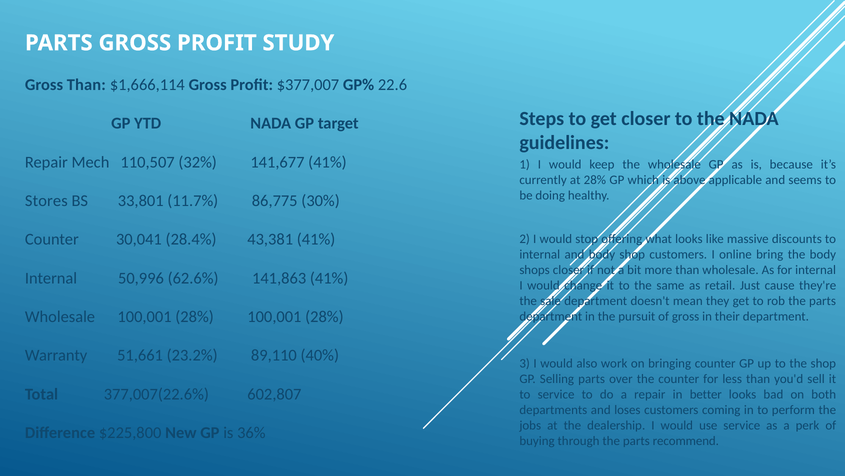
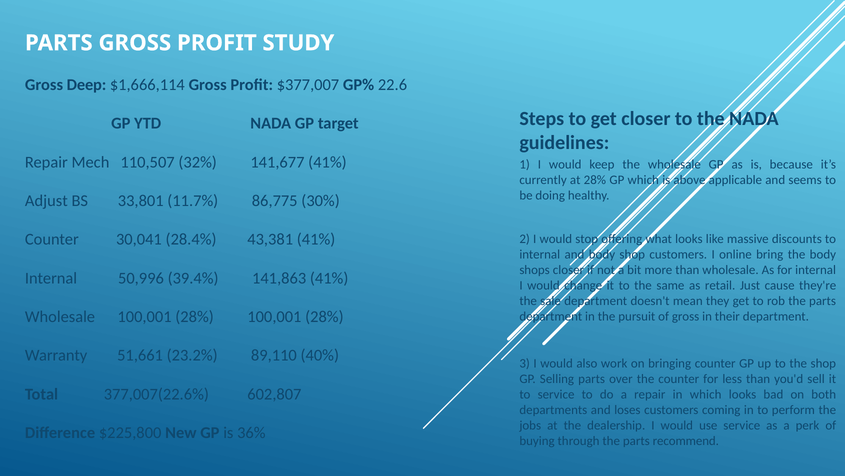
Gross Than: Than -> Deep (86, 85)
Stores: Stores -> Adjust (46, 200)
62.6%: 62.6% -> 39.4% (193, 278)
in better: better -> which (706, 394)
